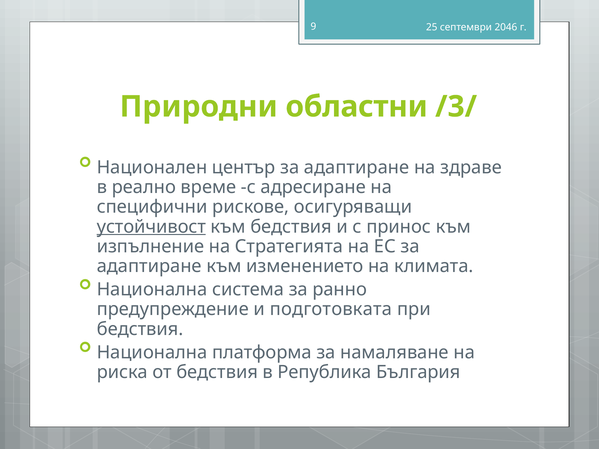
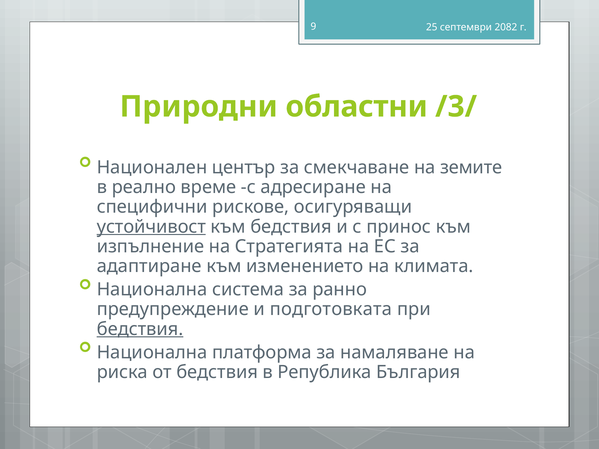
2046: 2046 -> 2082 (506, 27)
център за адаптиране: адаптиране -> смекчаване (357, 167)
здраве: здраве -> земите (471, 167)
бедствия underline: none -> present (140, 329)
